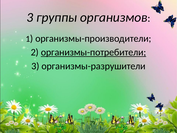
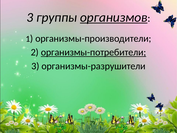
организмов underline: none -> present (114, 17)
